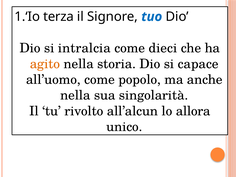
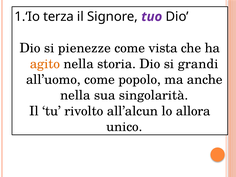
tuo colour: blue -> purple (152, 17)
intralcia: intralcia -> pienezze (84, 48)
dieci: dieci -> vista (163, 48)
capace: capace -> grandi (198, 64)
